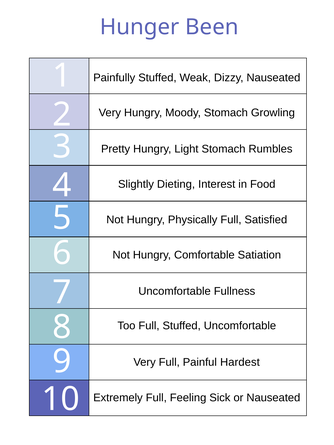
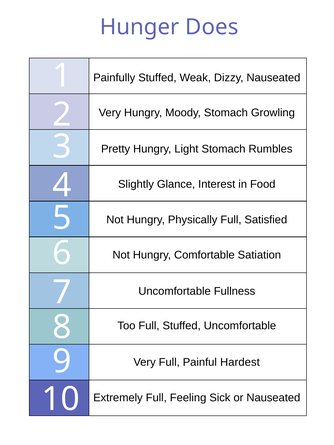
Been: Been -> Does (212, 27)
Dieting: Dieting -> Glance (176, 184)
